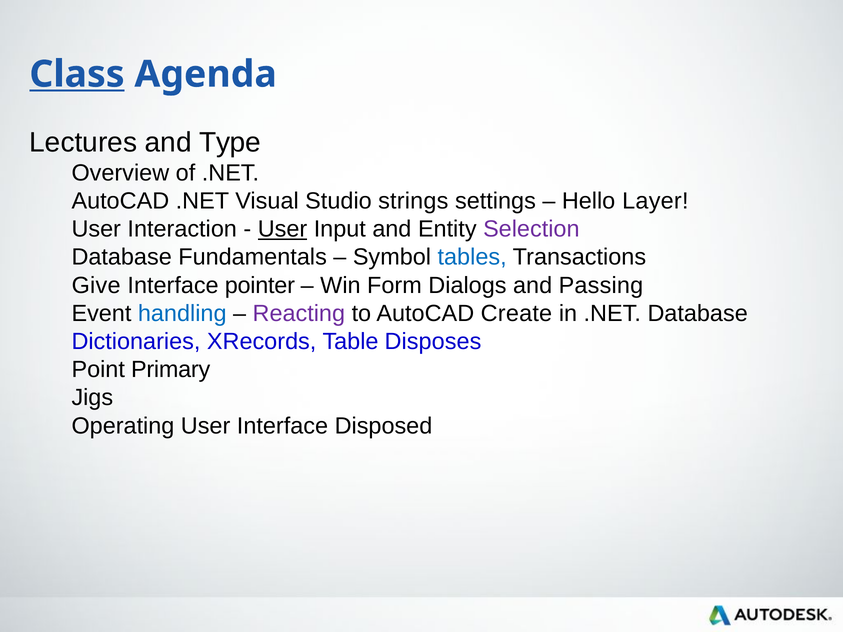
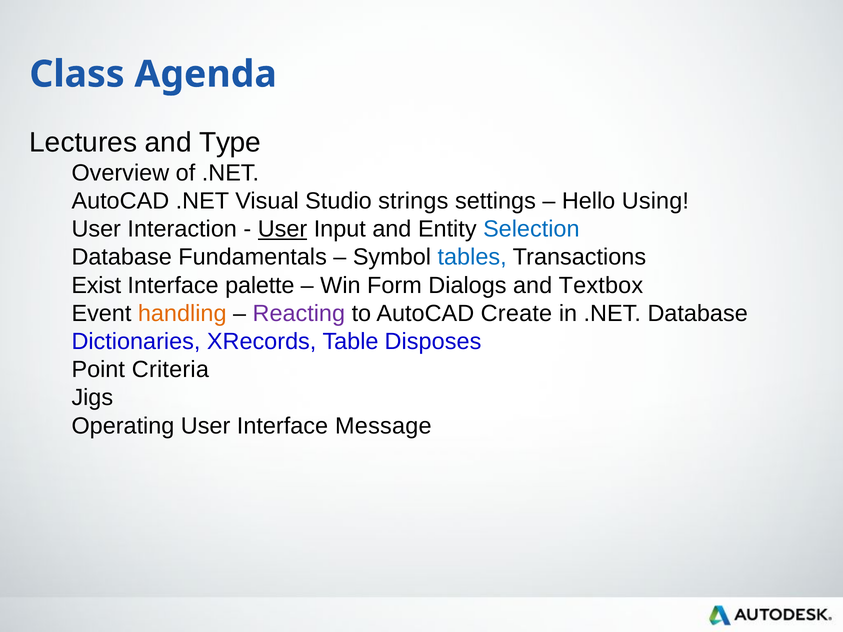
Class underline: present -> none (77, 74)
Layer: Layer -> Using (655, 201)
Selection colour: purple -> blue (531, 229)
Give: Give -> Exist (96, 285)
pointer: pointer -> palette (260, 285)
Passing: Passing -> Textbox (601, 285)
handling colour: blue -> orange (182, 314)
Primary: Primary -> Criteria (170, 370)
Disposed: Disposed -> Message (383, 426)
